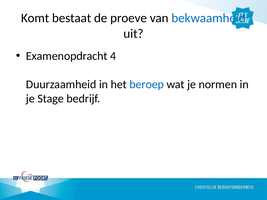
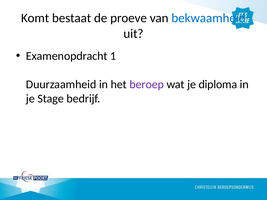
4: 4 -> 1 (113, 56)
beroep colour: blue -> purple (147, 84)
normen: normen -> diploma (218, 84)
